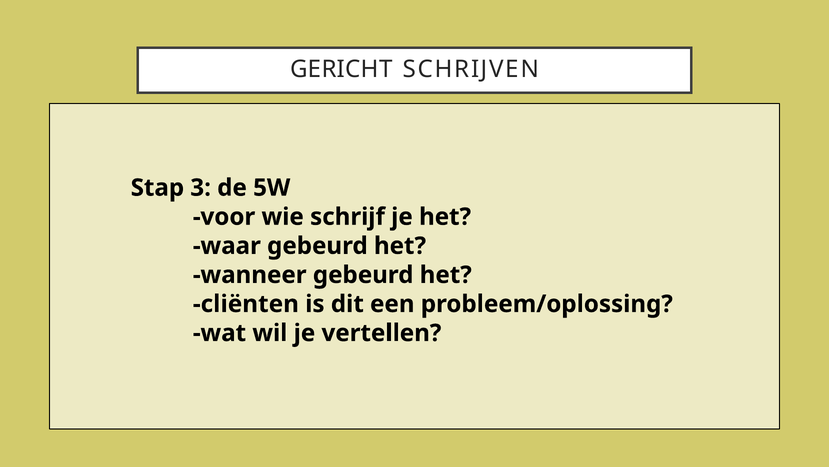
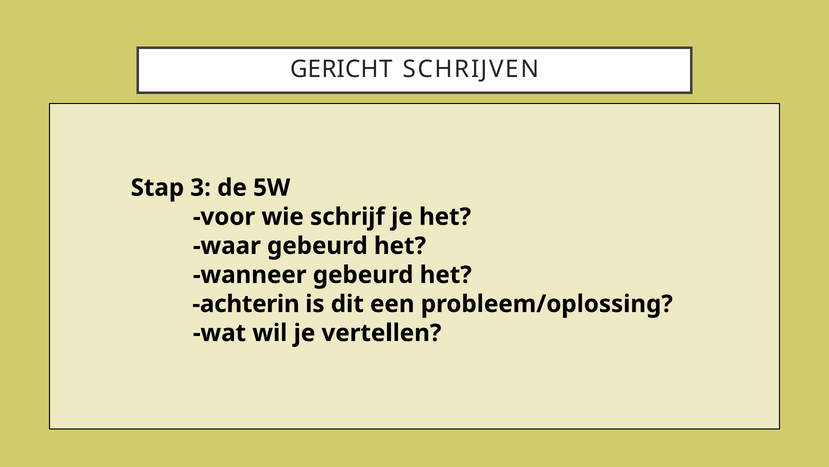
cliënten: cliënten -> achterin (246, 304)
